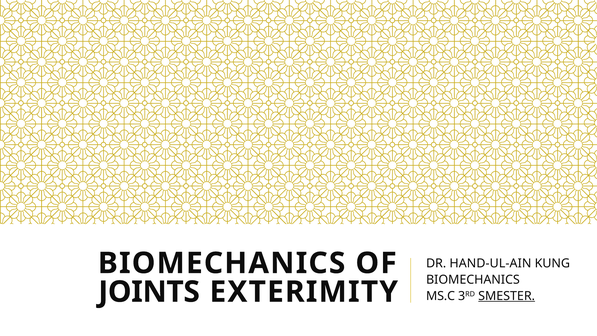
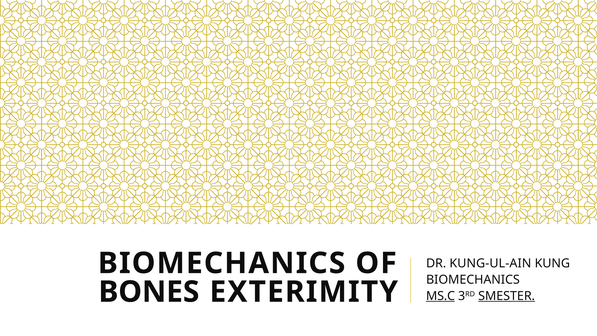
HAND-UL-AIN: HAND-UL-AIN -> KUNG-UL-AIN (490, 263)
JOINTS: JOINTS -> BONES (149, 292)
MS.C underline: none -> present (441, 296)
